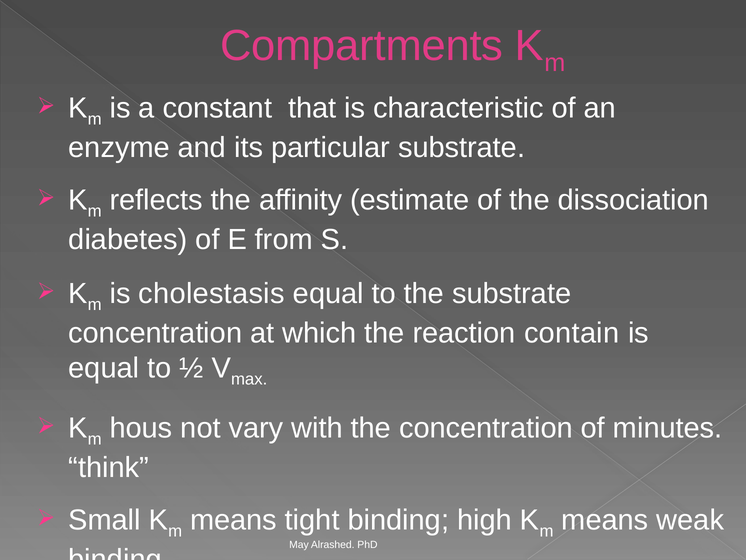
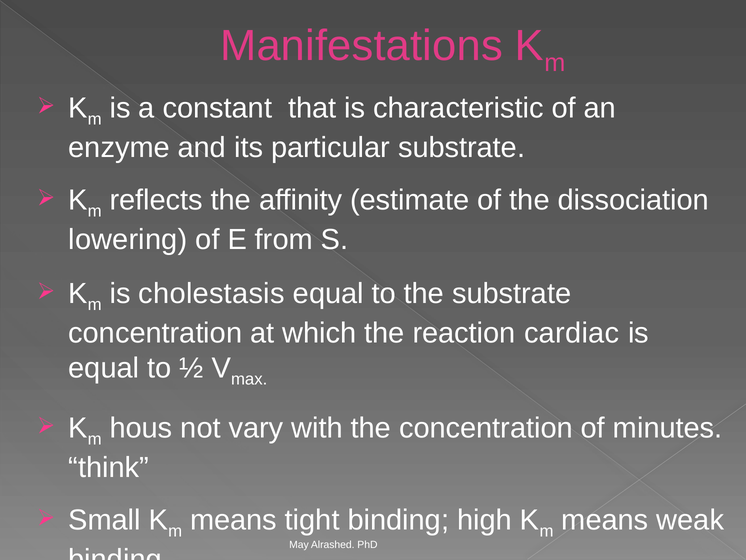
Compartments: Compartments -> Manifestations (361, 46)
diabetes: diabetes -> lowering (128, 239)
contain: contain -> cardiac (572, 333)
